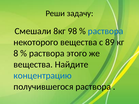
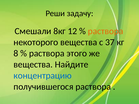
98: 98 -> 12 (72, 31)
раствора colour: blue -> orange (106, 31)
89: 89 -> 37 (110, 42)
